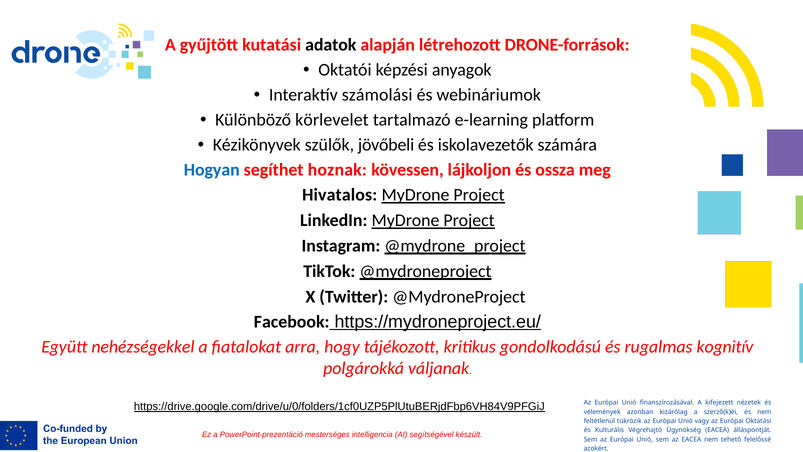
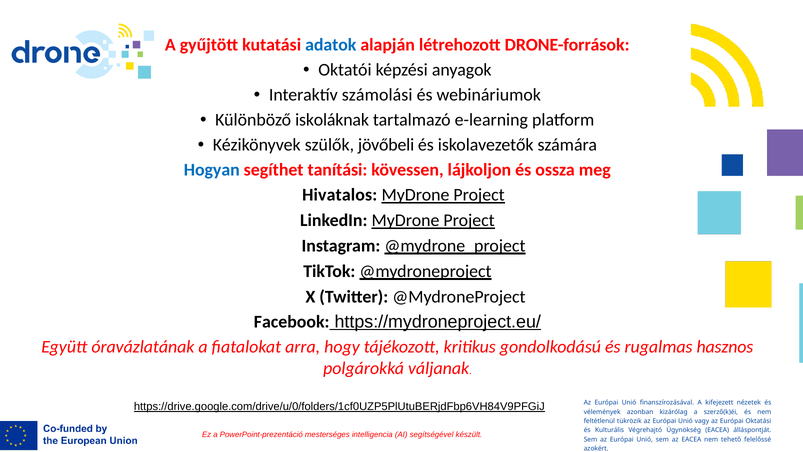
adatok colour: black -> blue (331, 45)
körlevelet: körlevelet -> iskoláknak (332, 120)
hoznak: hoznak -> tanítási (337, 170)
nehézségekkel: nehézségekkel -> óravázlatának (143, 346)
kognitív: kognitív -> hasznos (725, 346)
